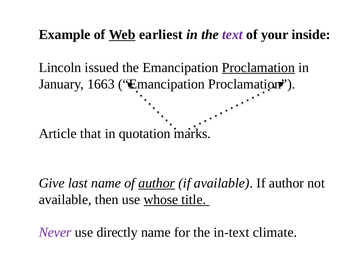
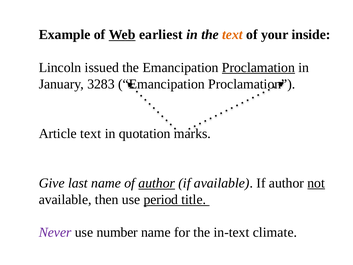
text colour: purple -> orange (232, 34)
1663: 1663 -> 3283 (101, 84)
Article that: that -> text (91, 133)
not underline: none -> present (316, 183)
whose: whose -> period (161, 199)
directly: directly -> number (117, 232)
